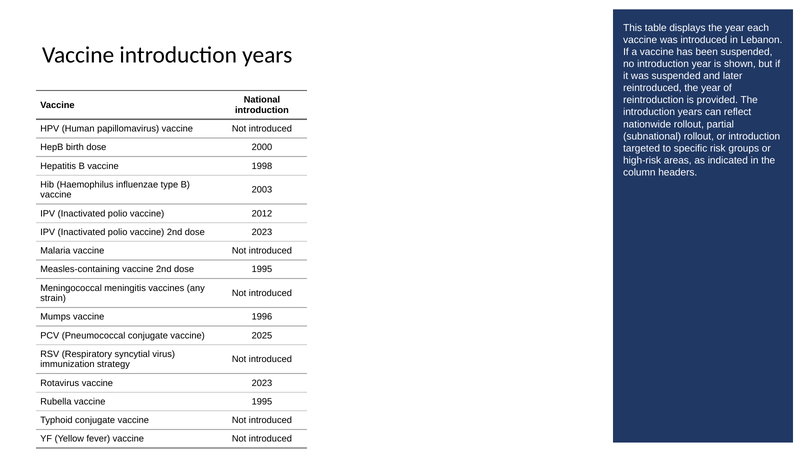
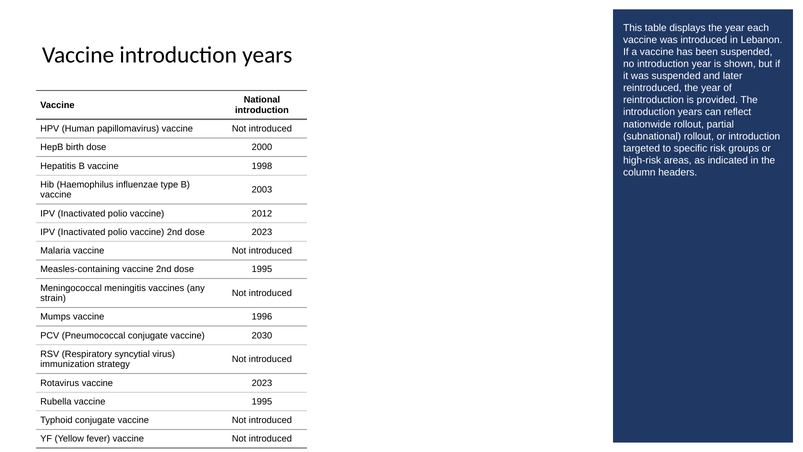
vaccine 2025: 2025 -> 2030 (262, 335)
